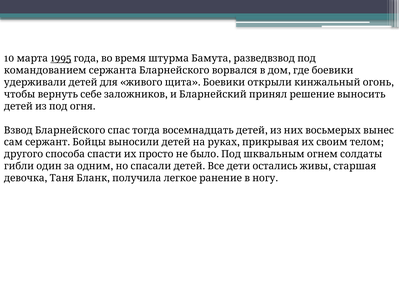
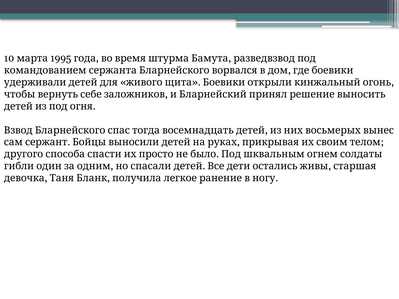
1995 underline: present -> none (61, 59)
